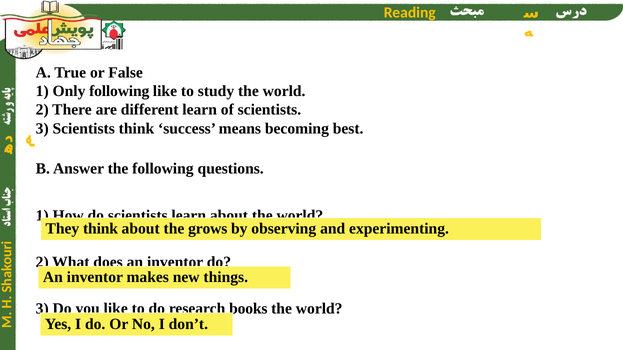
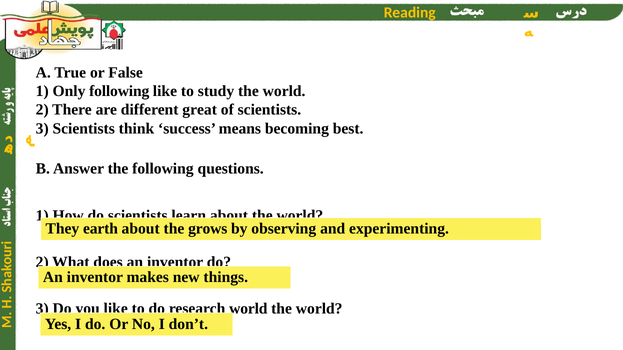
different learn: learn -> great (200, 110)
They think: think -> earth (101, 229)
books: books -> world (248, 309)
